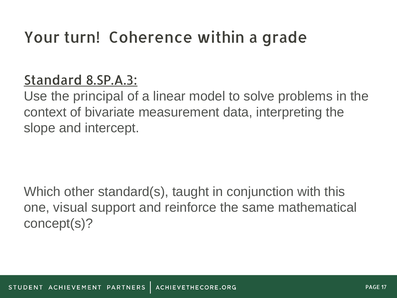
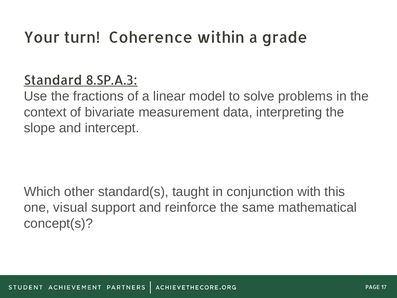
principal: principal -> fractions (98, 96)
